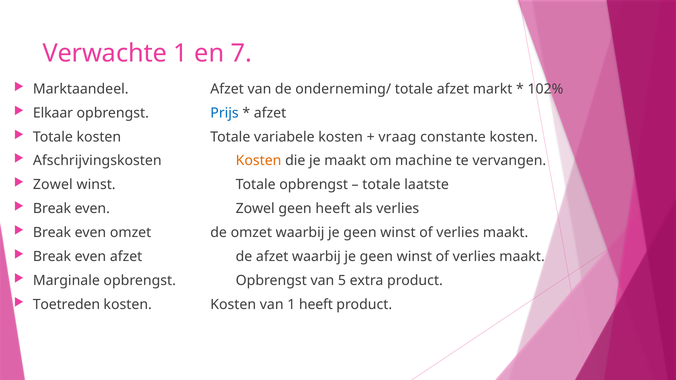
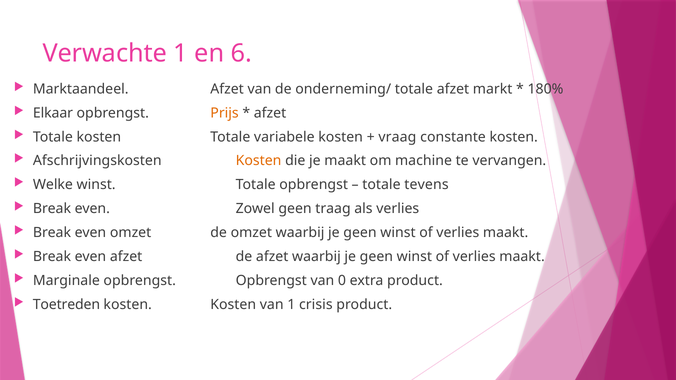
7: 7 -> 6 (242, 53)
102%: 102% -> 180% (545, 89)
Prijs colour: blue -> orange (225, 113)
Zowel: Zowel -> Welke (53, 185)
laatste: laatste -> tevens (427, 185)
geen heeft: heeft -> traag (333, 209)
5: 5 -> 0 (342, 281)
1 heeft: heeft -> crisis (316, 305)
